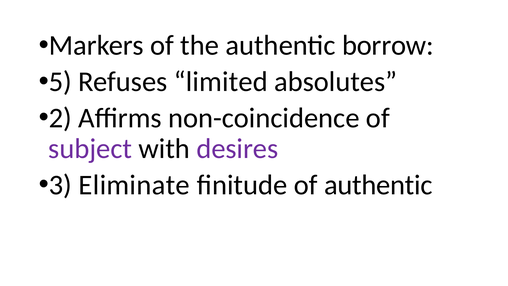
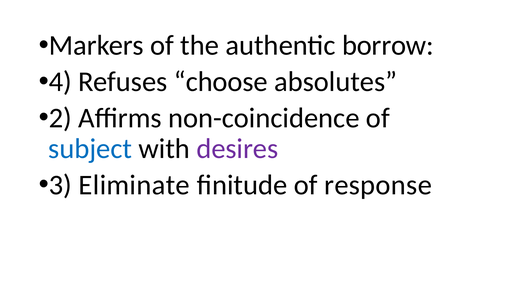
5: 5 -> 4 (60, 82)
limited: limited -> choose (221, 82)
subject colour: purple -> blue (90, 149)
of authentic: authentic -> response (378, 185)
